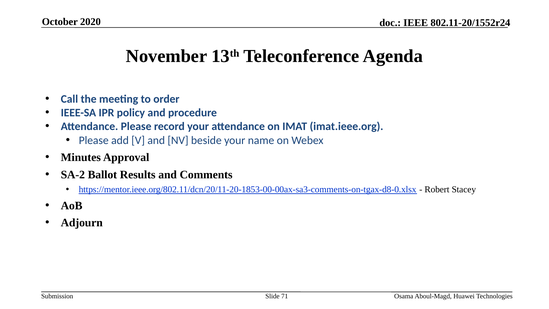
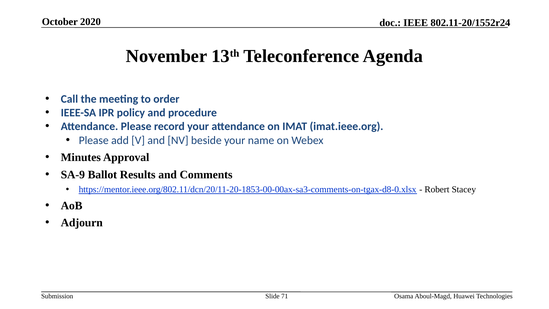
SA-2: SA-2 -> SA-9 (73, 174)
